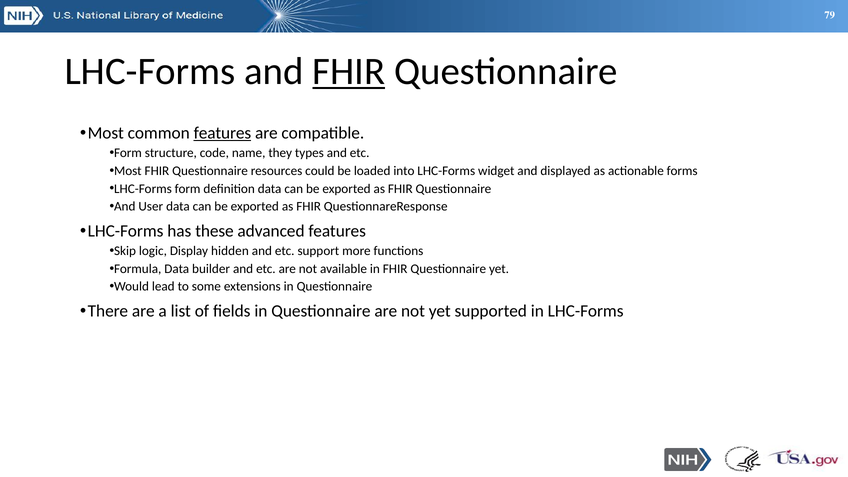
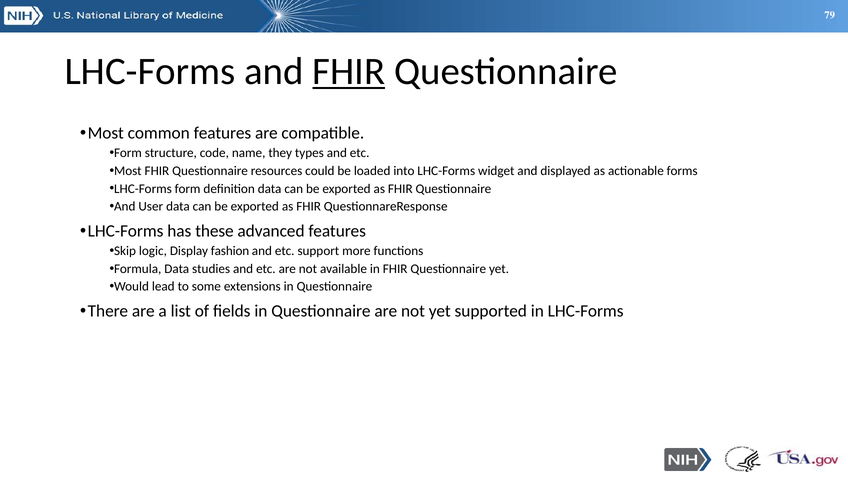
features underline: present -> none (222, 133)
hidden: hidden -> fashion (230, 251)
builder: builder -> studies (211, 269)
